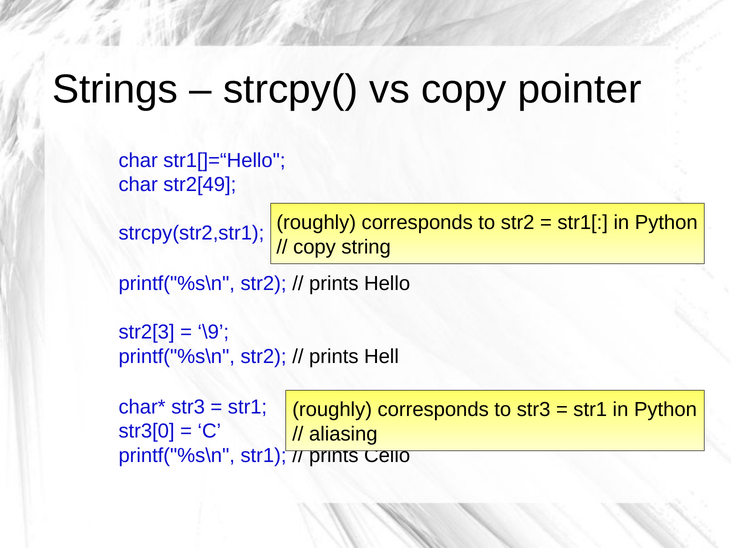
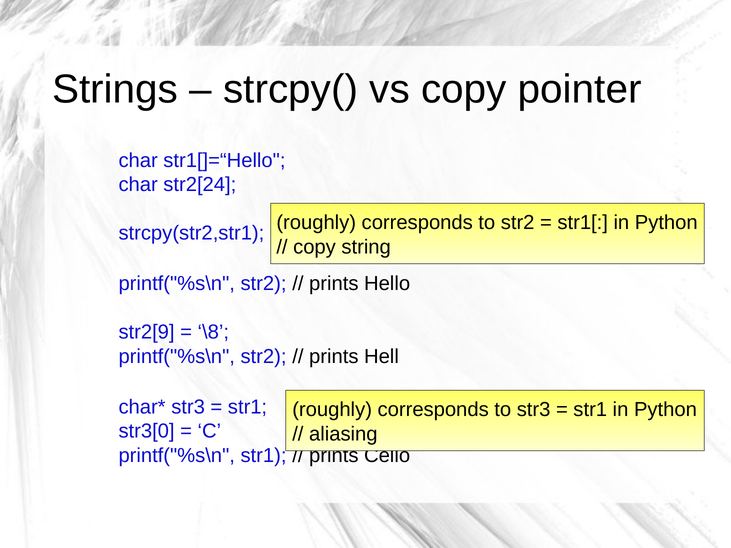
str2[49: str2[49 -> str2[24 (200, 185)
str2[3: str2[3 -> str2[9 (147, 332)
\9: \9 -> \8 (213, 332)
